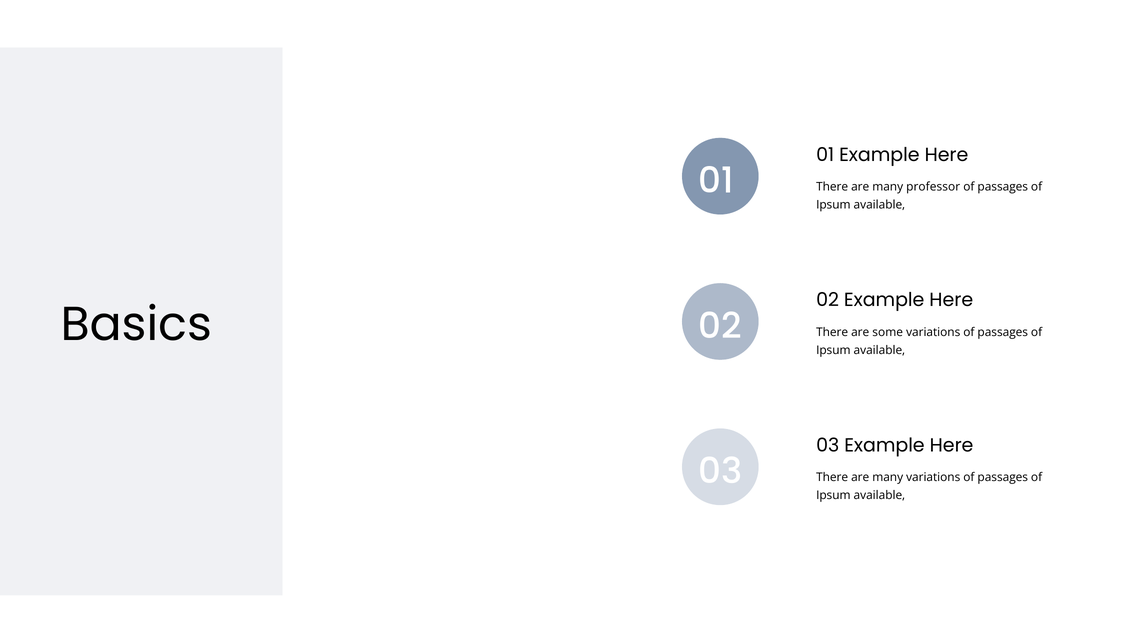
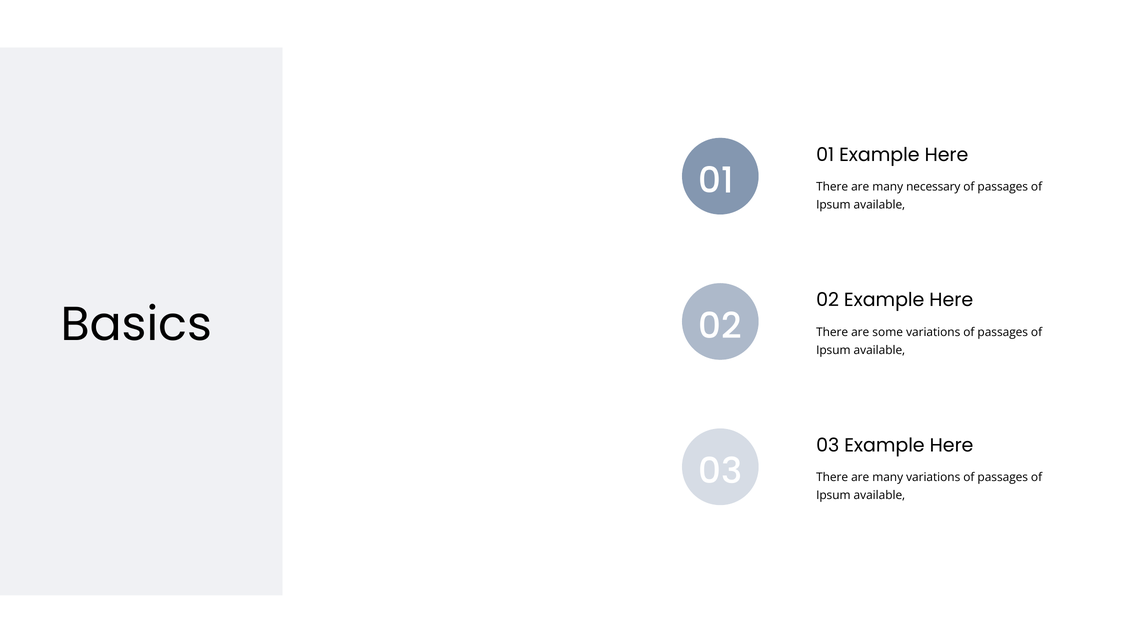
professor: professor -> necessary (933, 187)
